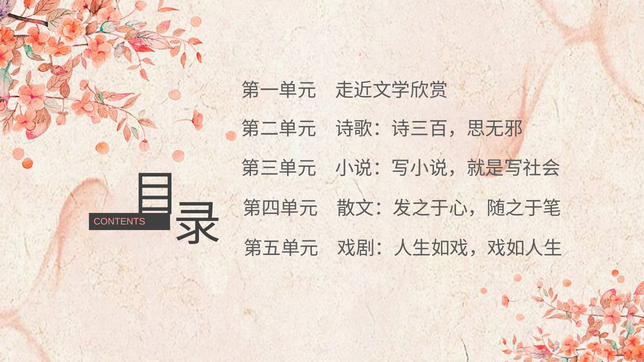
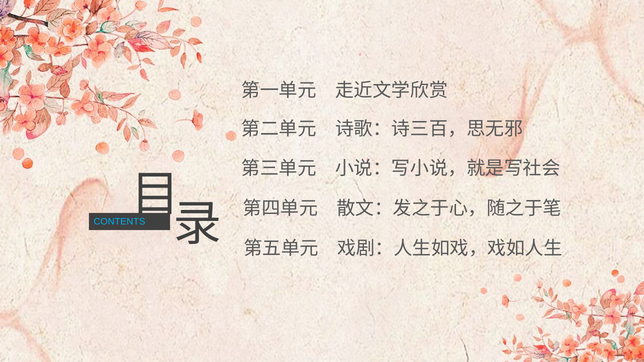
CONTENTS colour: pink -> light blue (120, 222)
